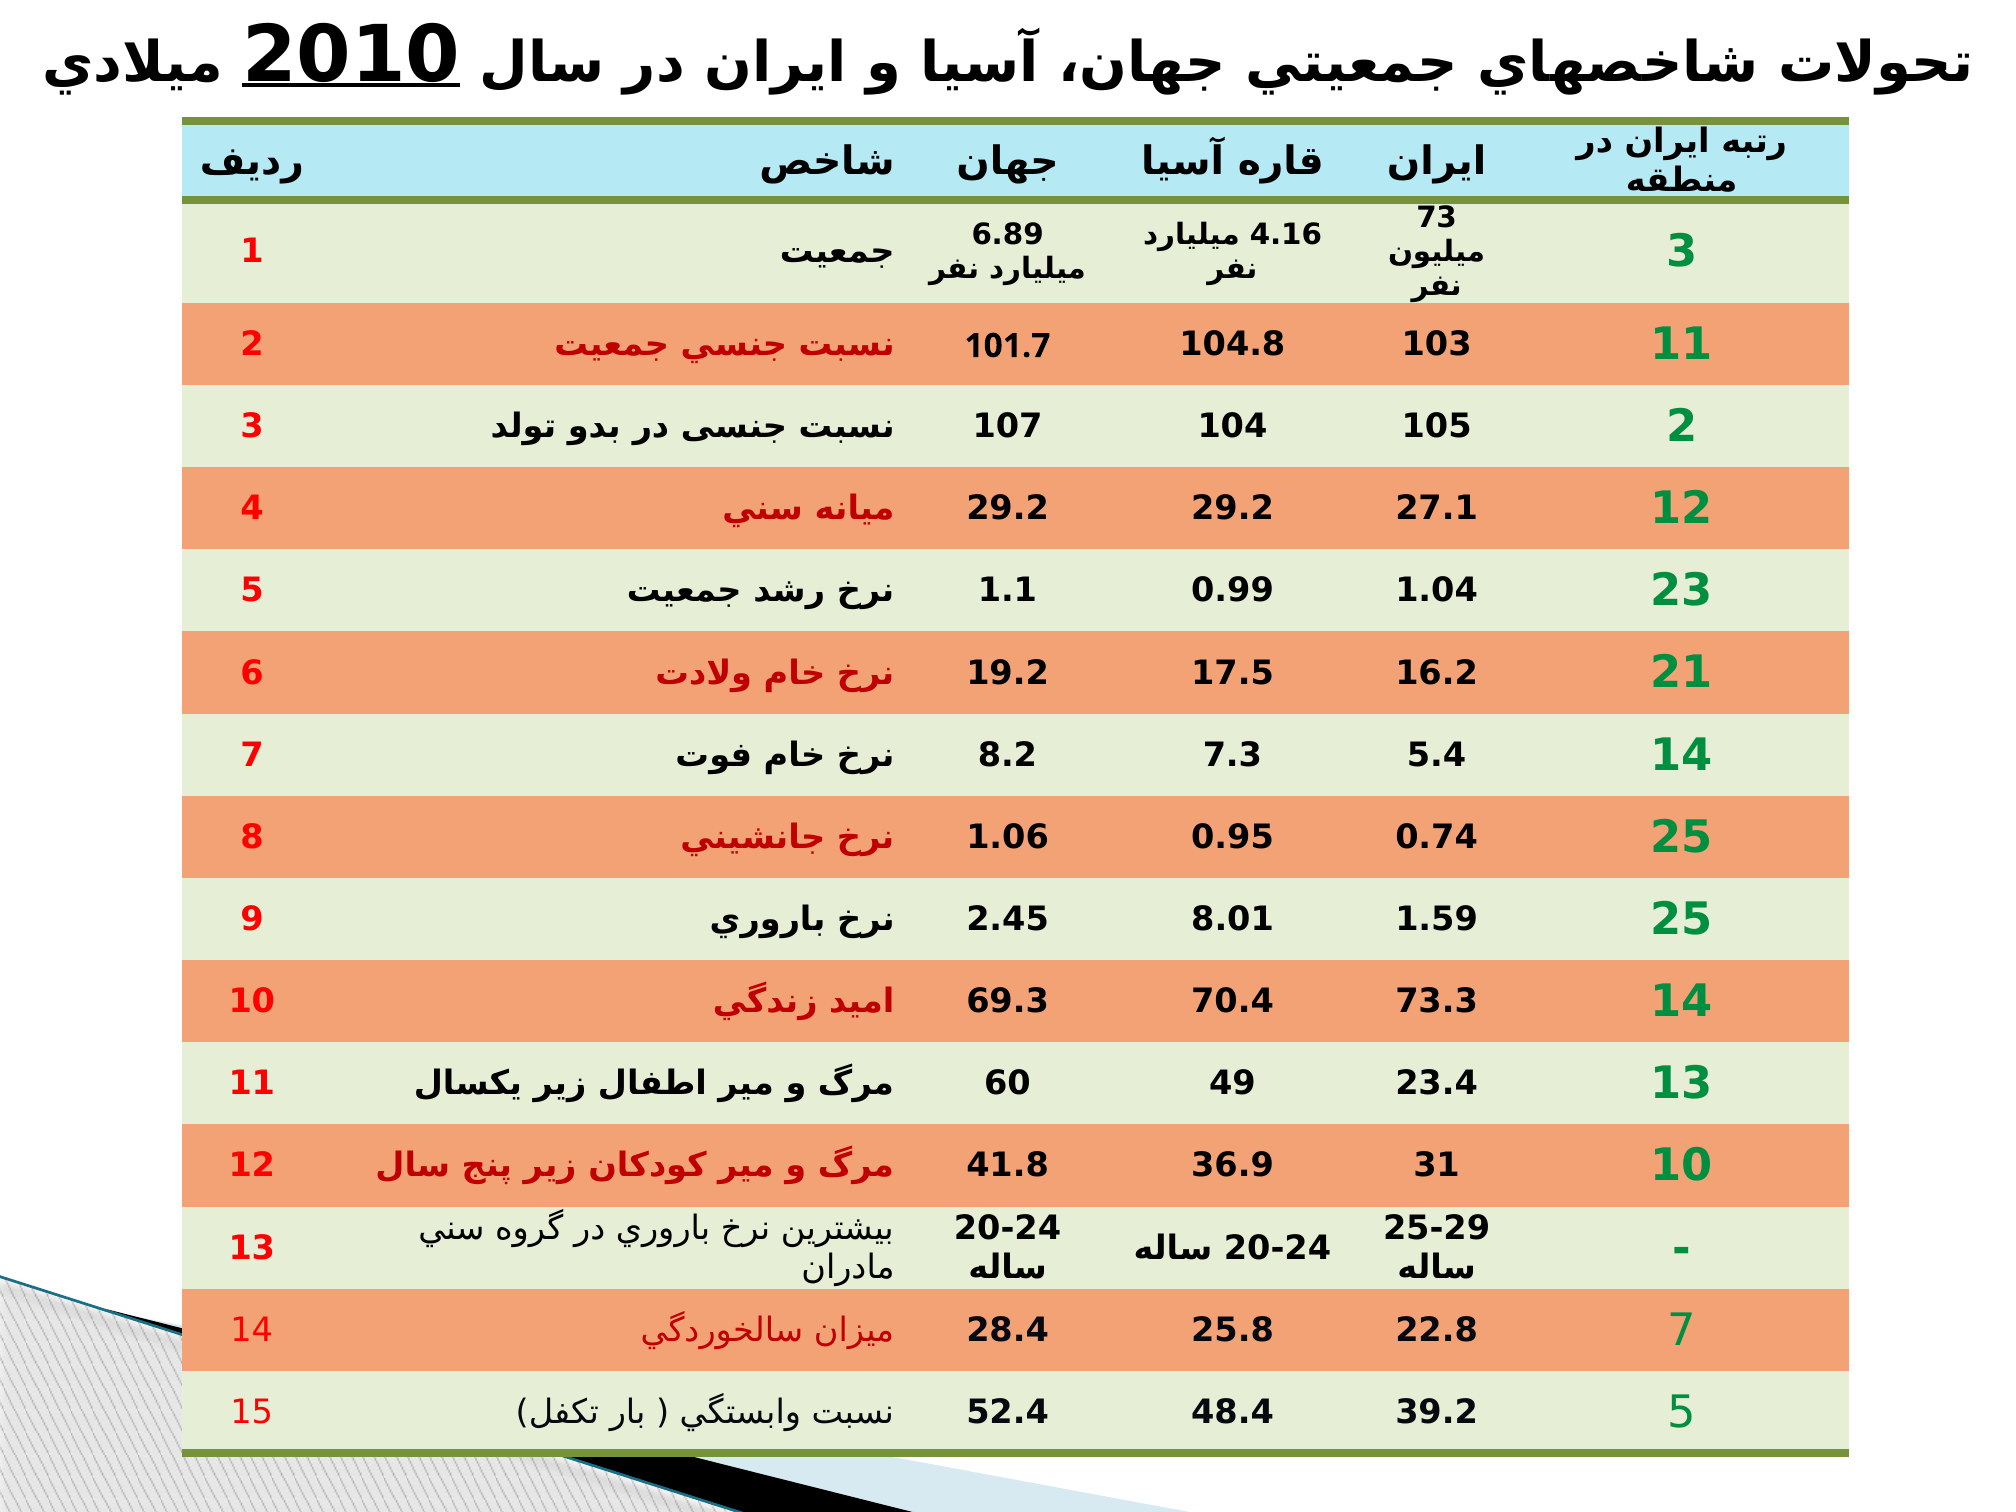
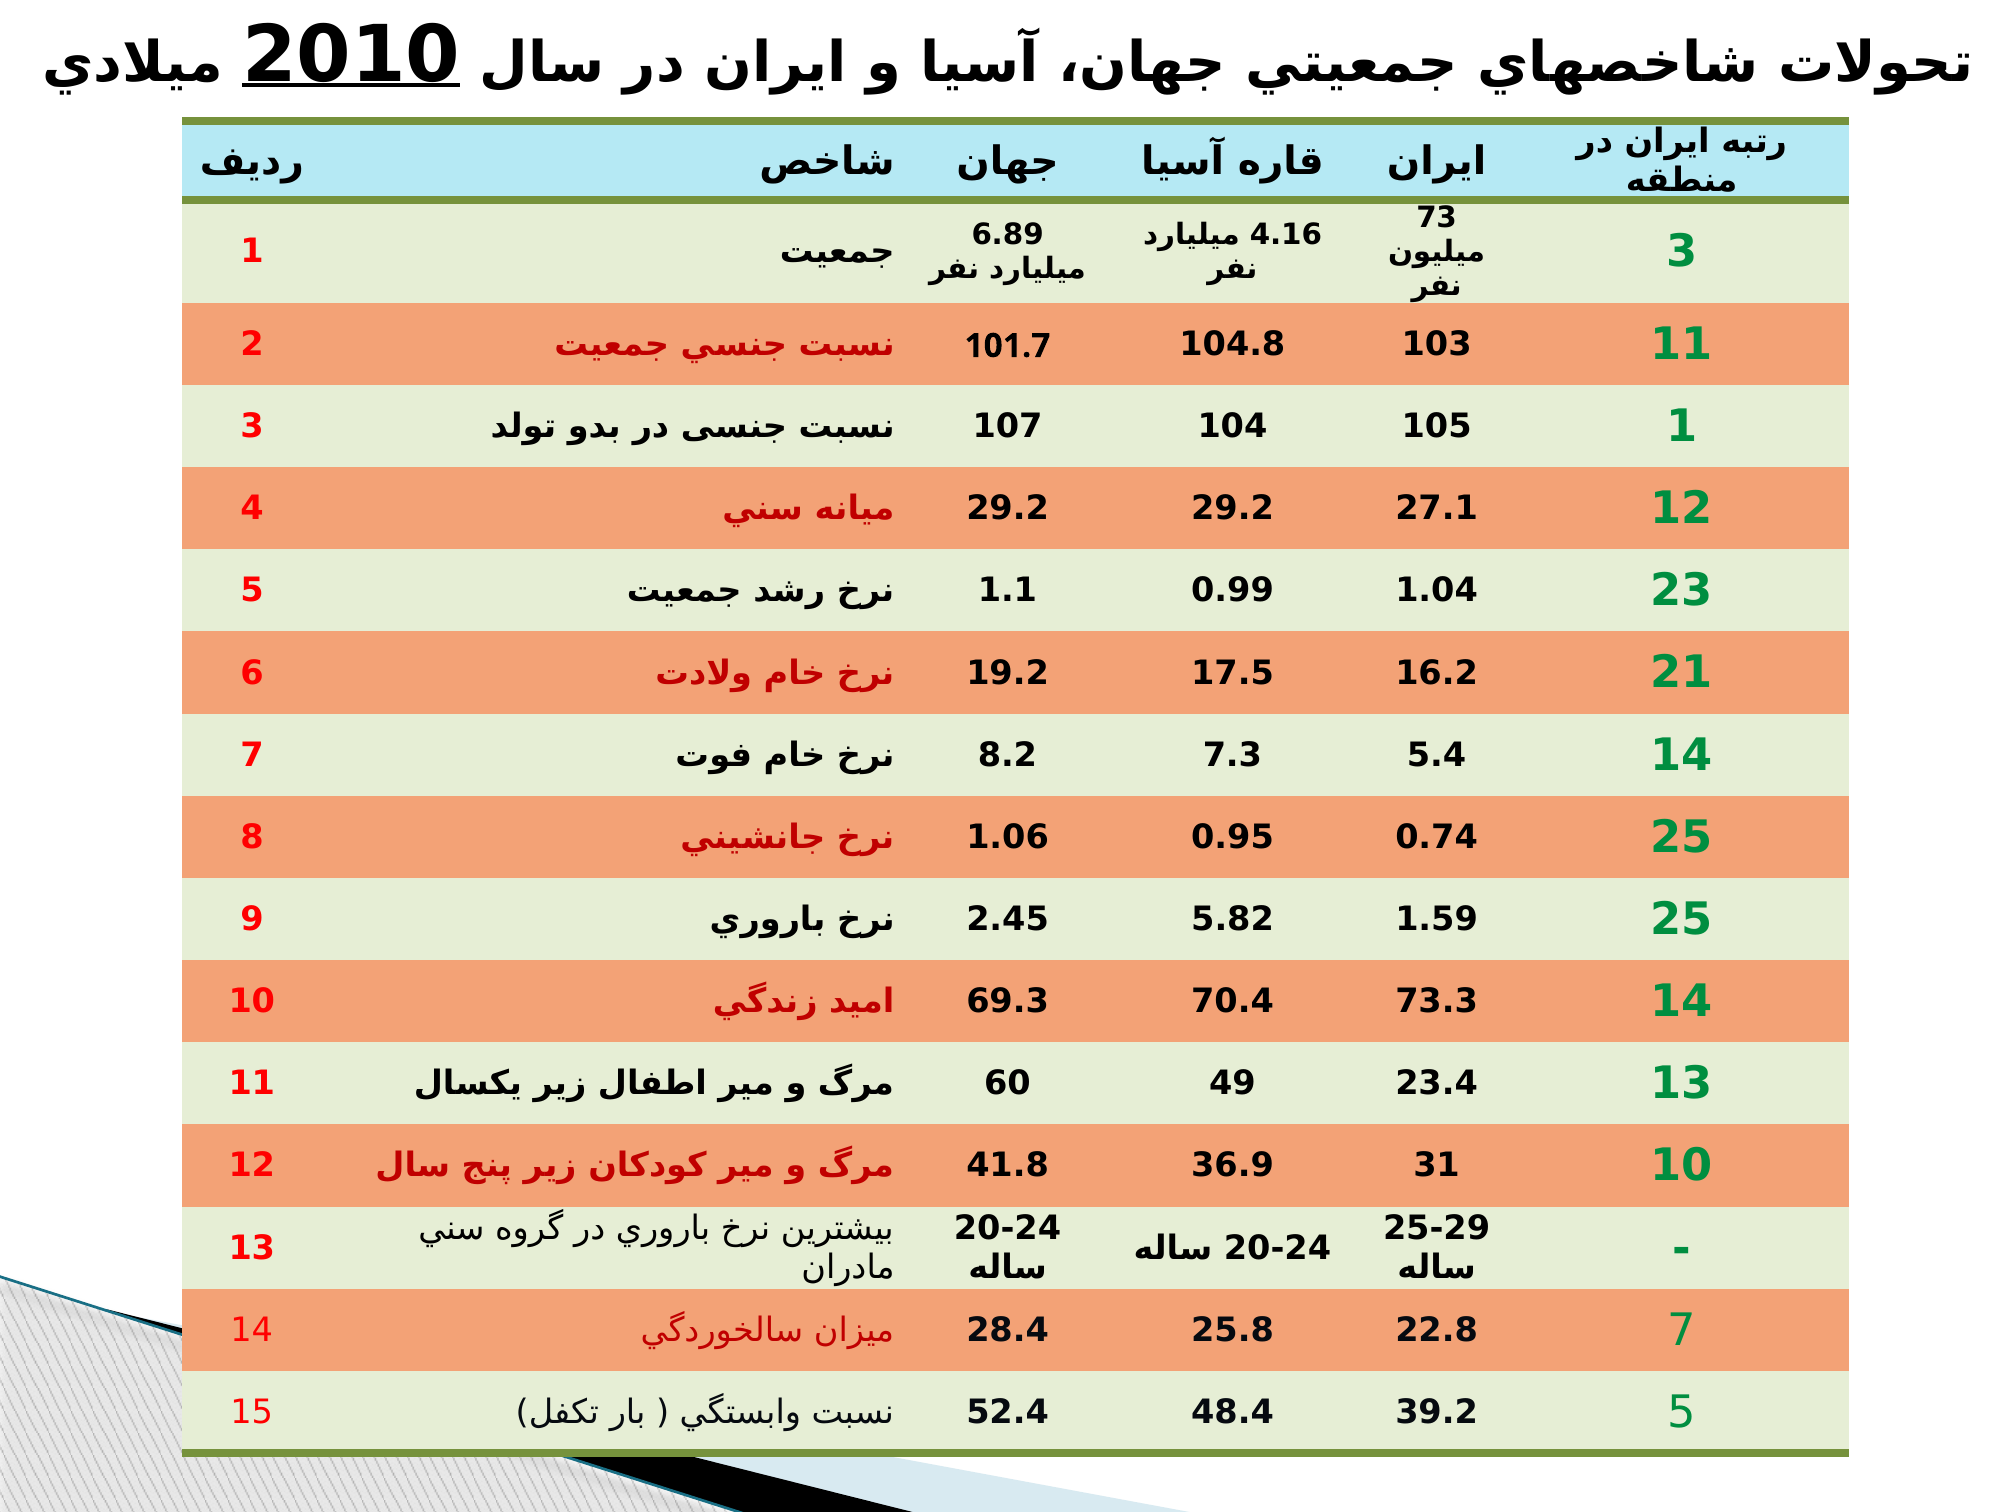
105 2: 2 -> 1 (1682, 427)
8.01: 8.01 -> 5.82 (1233, 919)
